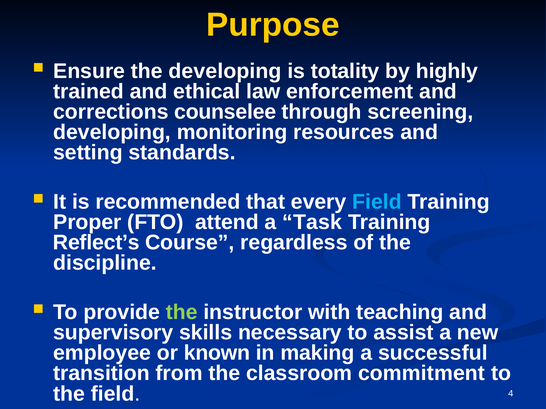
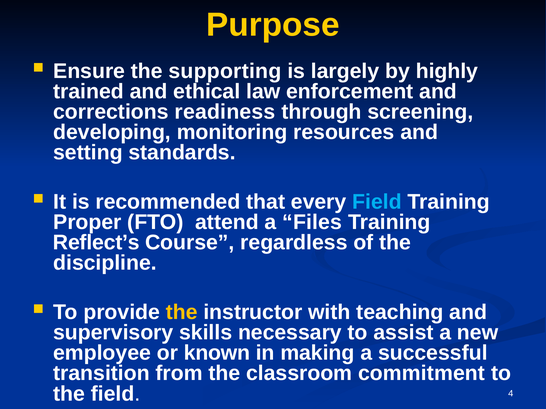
the developing: developing -> supporting (225, 71)
totality: totality -> largely (345, 71)
counselee: counselee -> readiness (225, 112)
Task: Task -> Files (312, 222)
the colour: light green -> yellow (182, 313)
